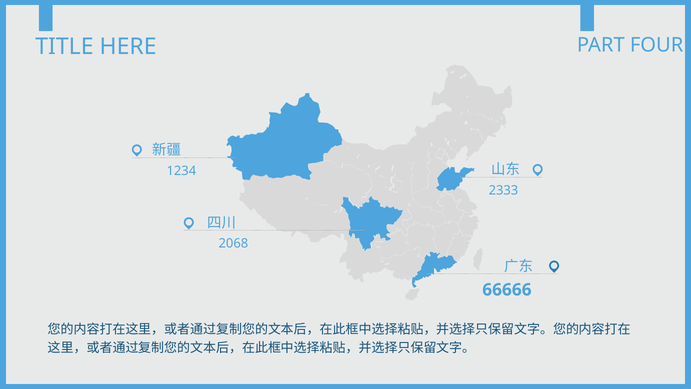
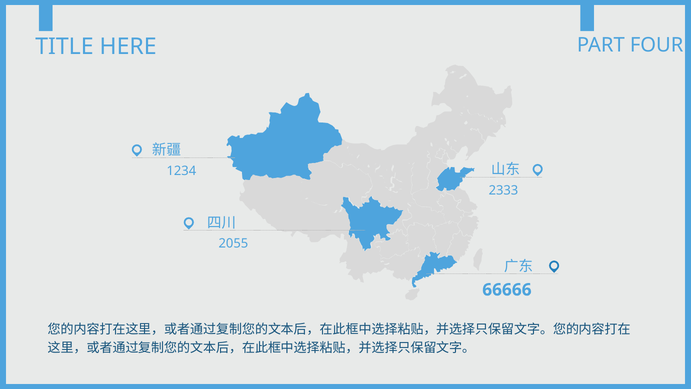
2068: 2068 -> 2055 (233, 243)
